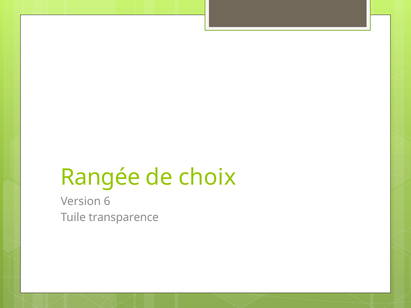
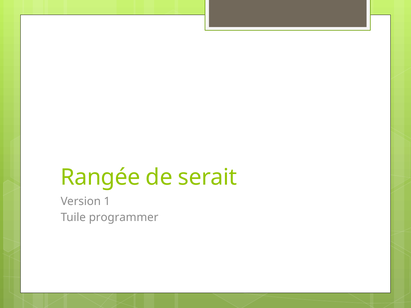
choix: choix -> serait (208, 177)
6: 6 -> 1 (107, 202)
transparence: transparence -> programmer (124, 217)
